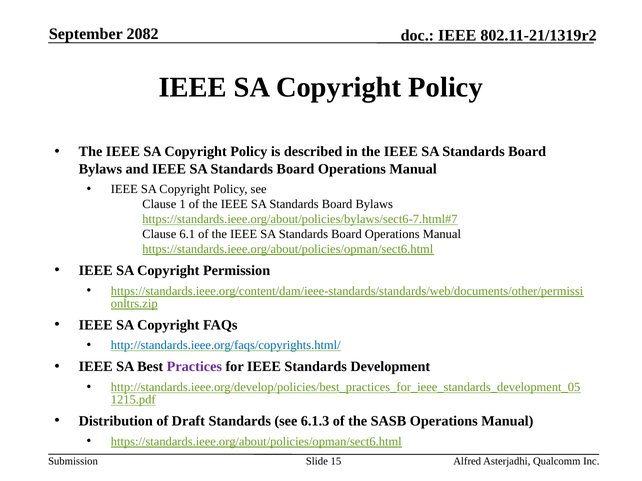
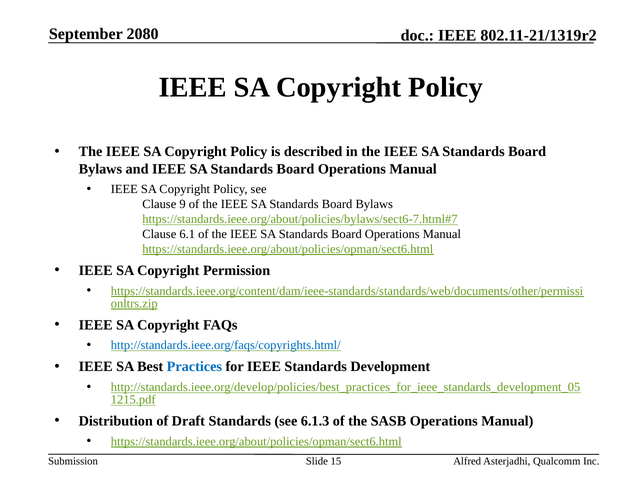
2082: 2082 -> 2080 (143, 34)
1: 1 -> 9 (183, 204)
Practices colour: purple -> blue (194, 367)
